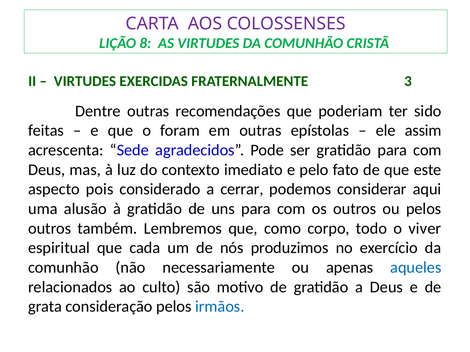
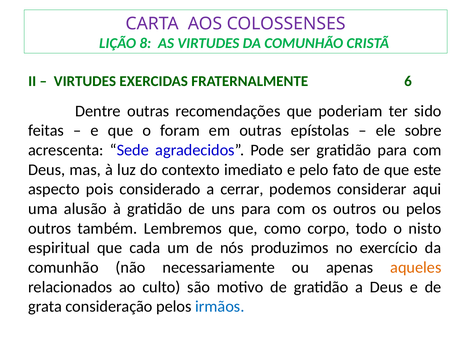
3: 3 -> 6 (408, 81)
assim: assim -> sobre (423, 131)
viver: viver -> nisto (425, 229)
aqueles colour: blue -> orange (416, 268)
